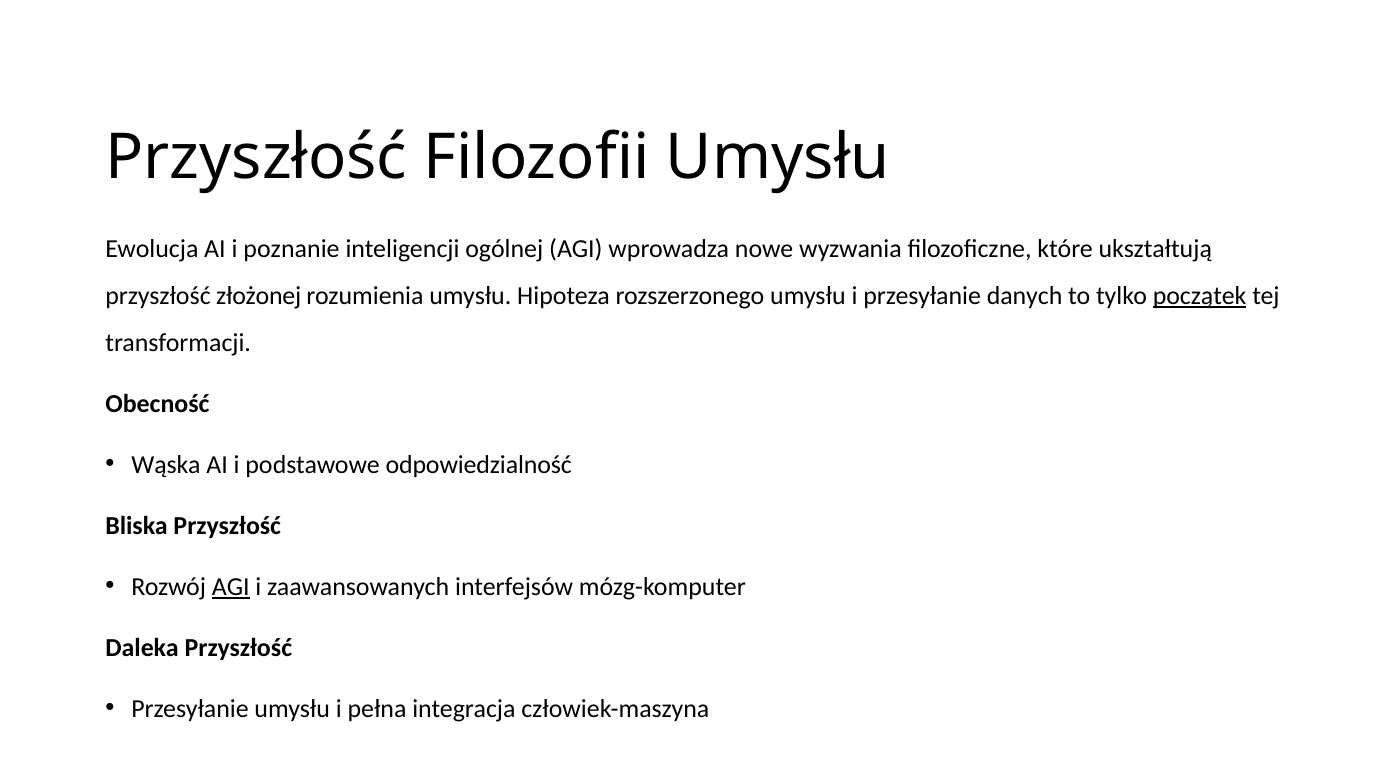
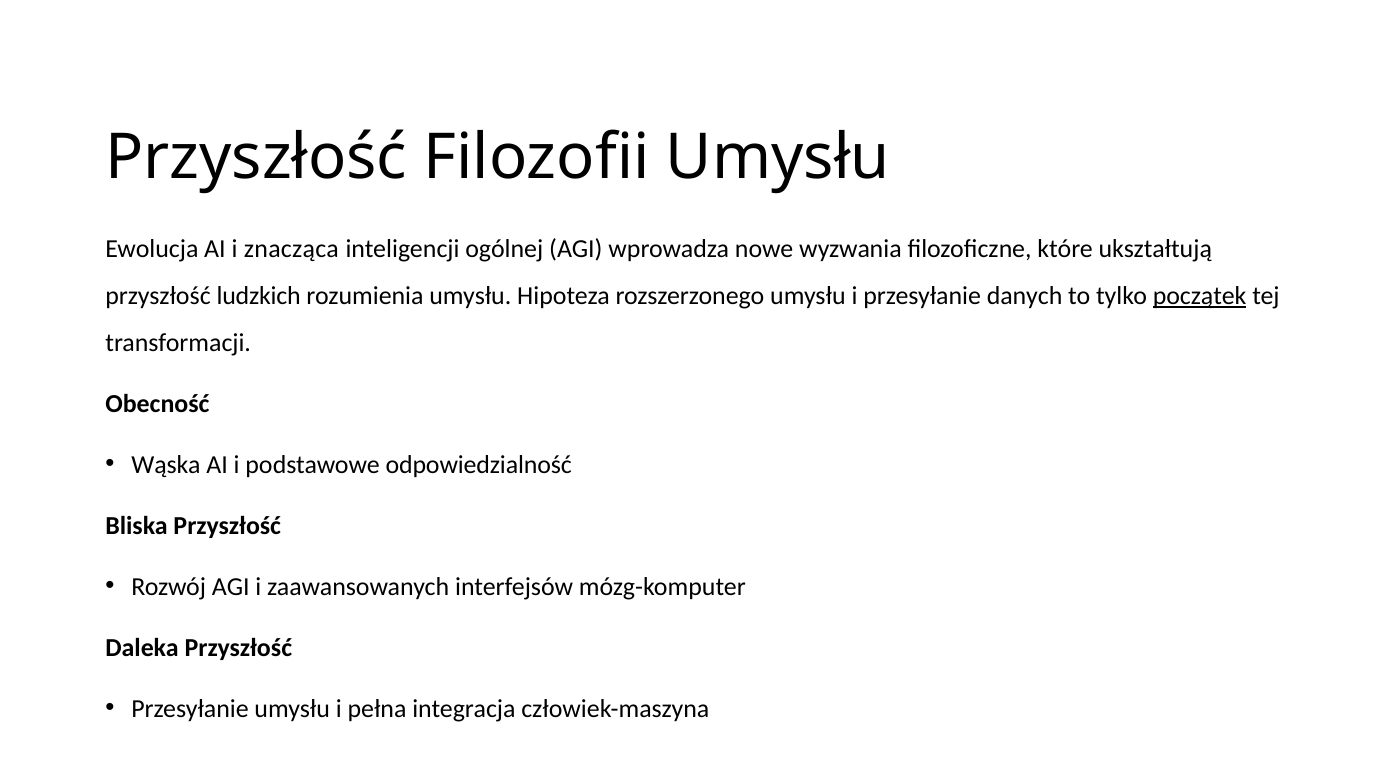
poznanie: poznanie -> znacząca (291, 250)
złożonej: złożonej -> ludzkich (259, 296)
AGI underline: present -> none (231, 587)
